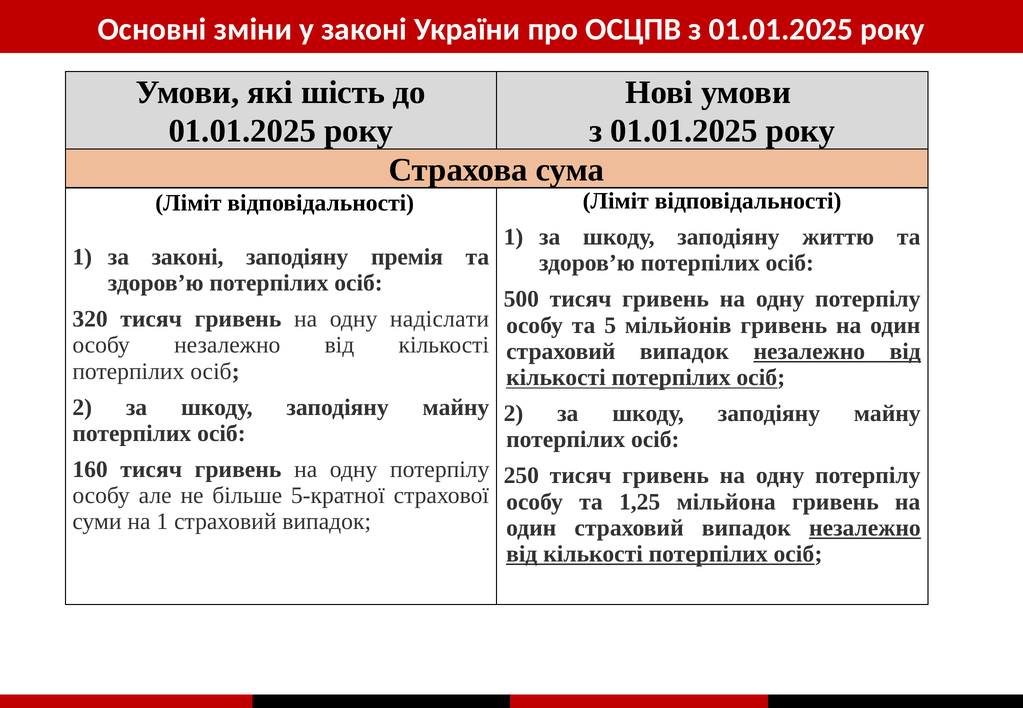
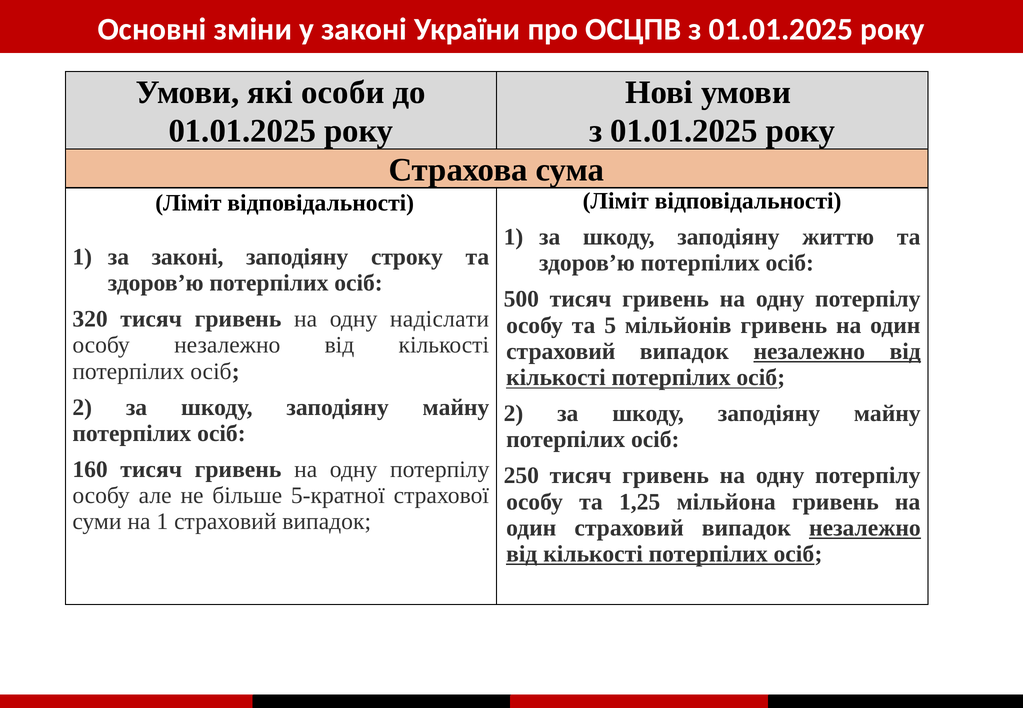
шість: шість -> особи (343, 92)
премія: премія -> строку (407, 257)
